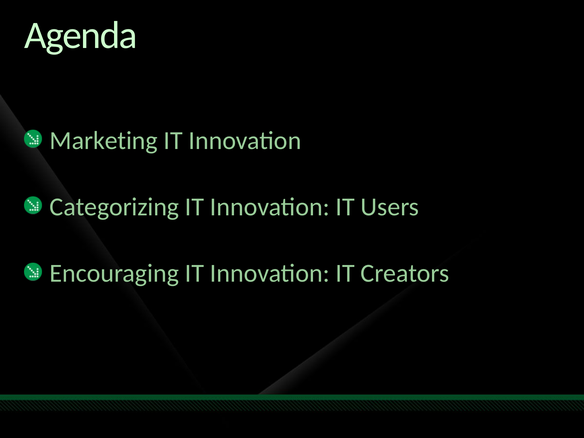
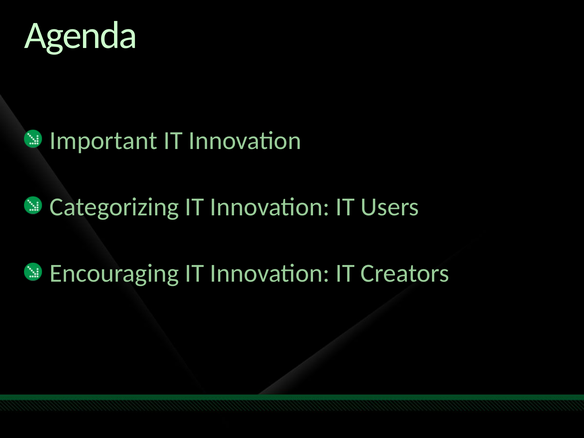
Marketing: Marketing -> Important (104, 140)
